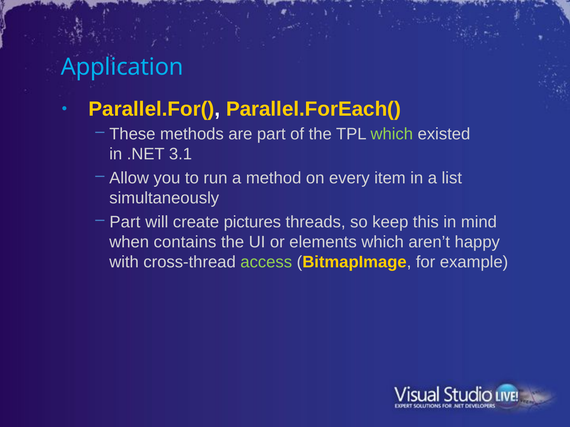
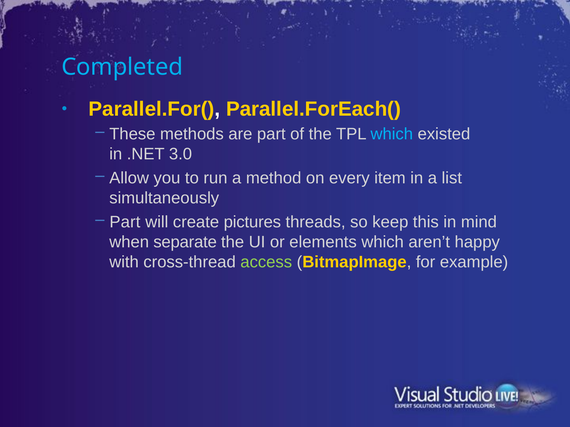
Application: Application -> Completed (122, 67)
which colour: light green -> light blue (392, 134)
3.1: 3.1 -> 3.0 (180, 154)
contains: contains -> separate (185, 242)
